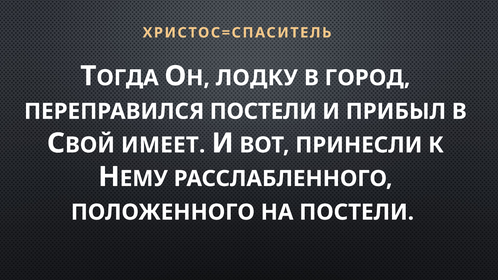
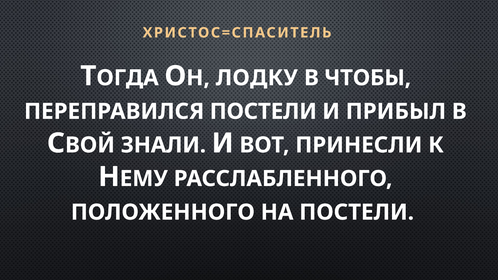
ГОРОД: ГОРОД -> ЧТОБЫ (368, 78)
ИМЕЕТ: ИМЕЕТ -> ЗНАЛИ (163, 145)
